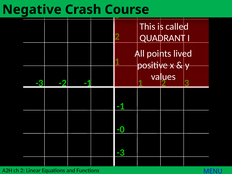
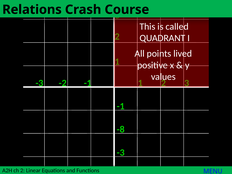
Negative: Negative -> Relations (32, 10)
-0: -0 -> -8 (121, 129)
